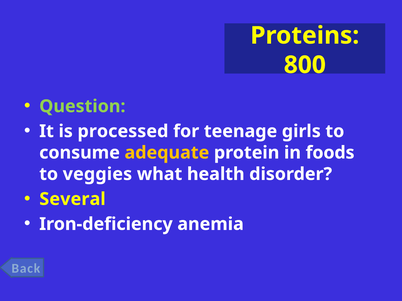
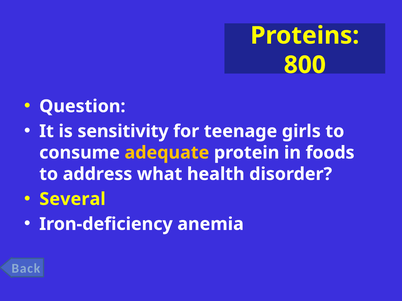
Question colour: light green -> white (82, 106)
processed: processed -> sensitivity (123, 131)
veggies: veggies -> address (98, 174)
